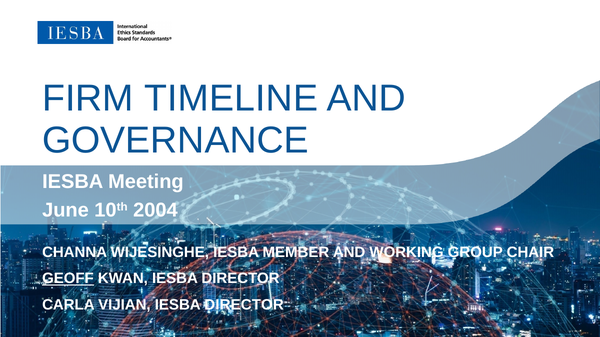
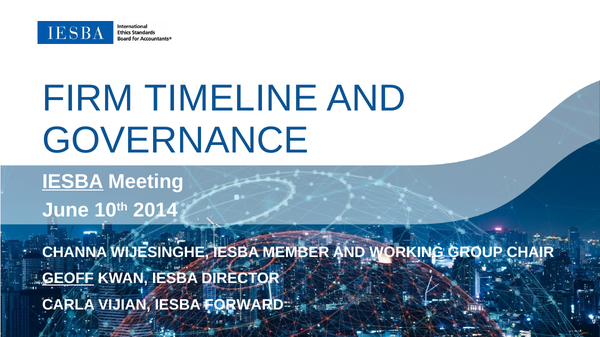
IESBA underline: none -> present (73, 182)
2004: 2004 -> 2014 (155, 210)
VIJIAN IESBA DIRECTOR: DIRECTOR -> FORWARD (244, 305)
